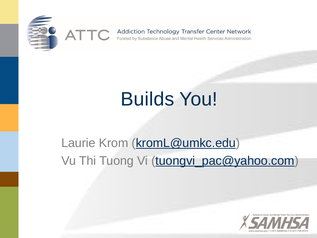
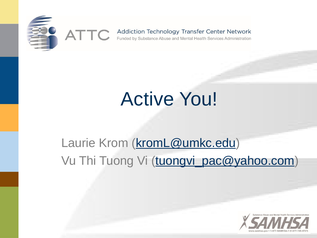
Builds: Builds -> Active (147, 99)
